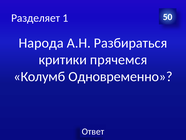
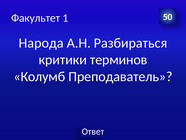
Разделяет: Разделяет -> Факультет (36, 18)
прячемся: прячемся -> терминов (119, 60)
Одновременно: Одновременно -> Преподаватель (120, 76)
